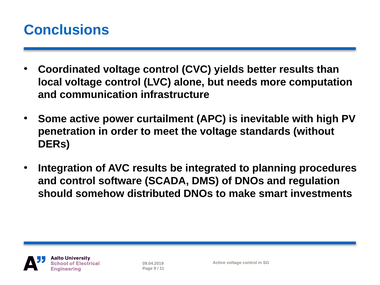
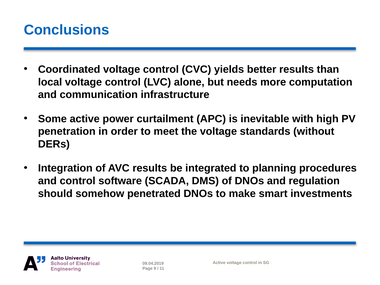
distributed: distributed -> penetrated (154, 194)
